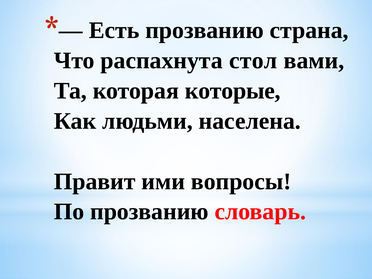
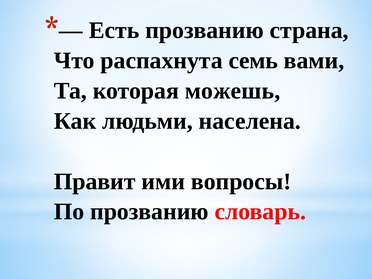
стол: стол -> семь (253, 61)
которые: которые -> можешь (233, 91)
